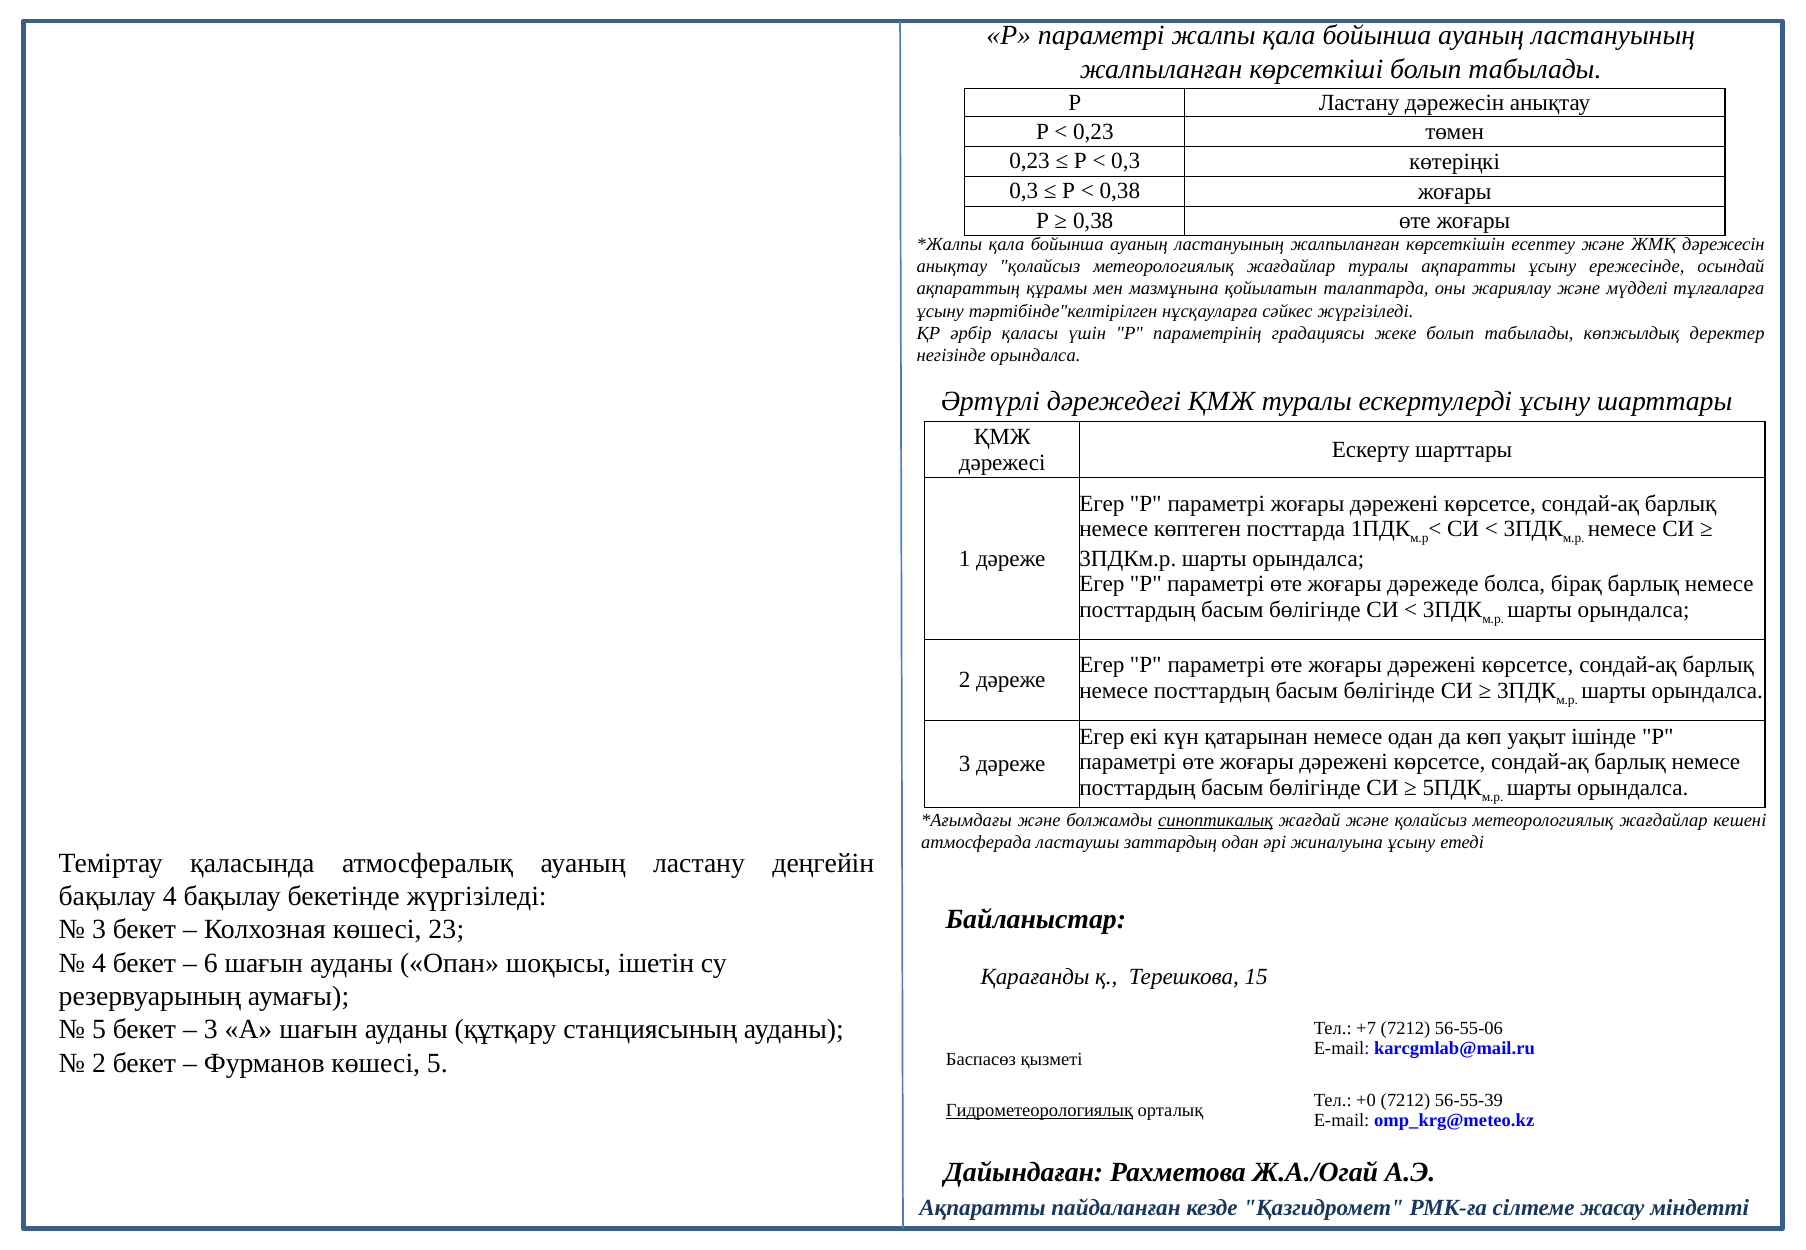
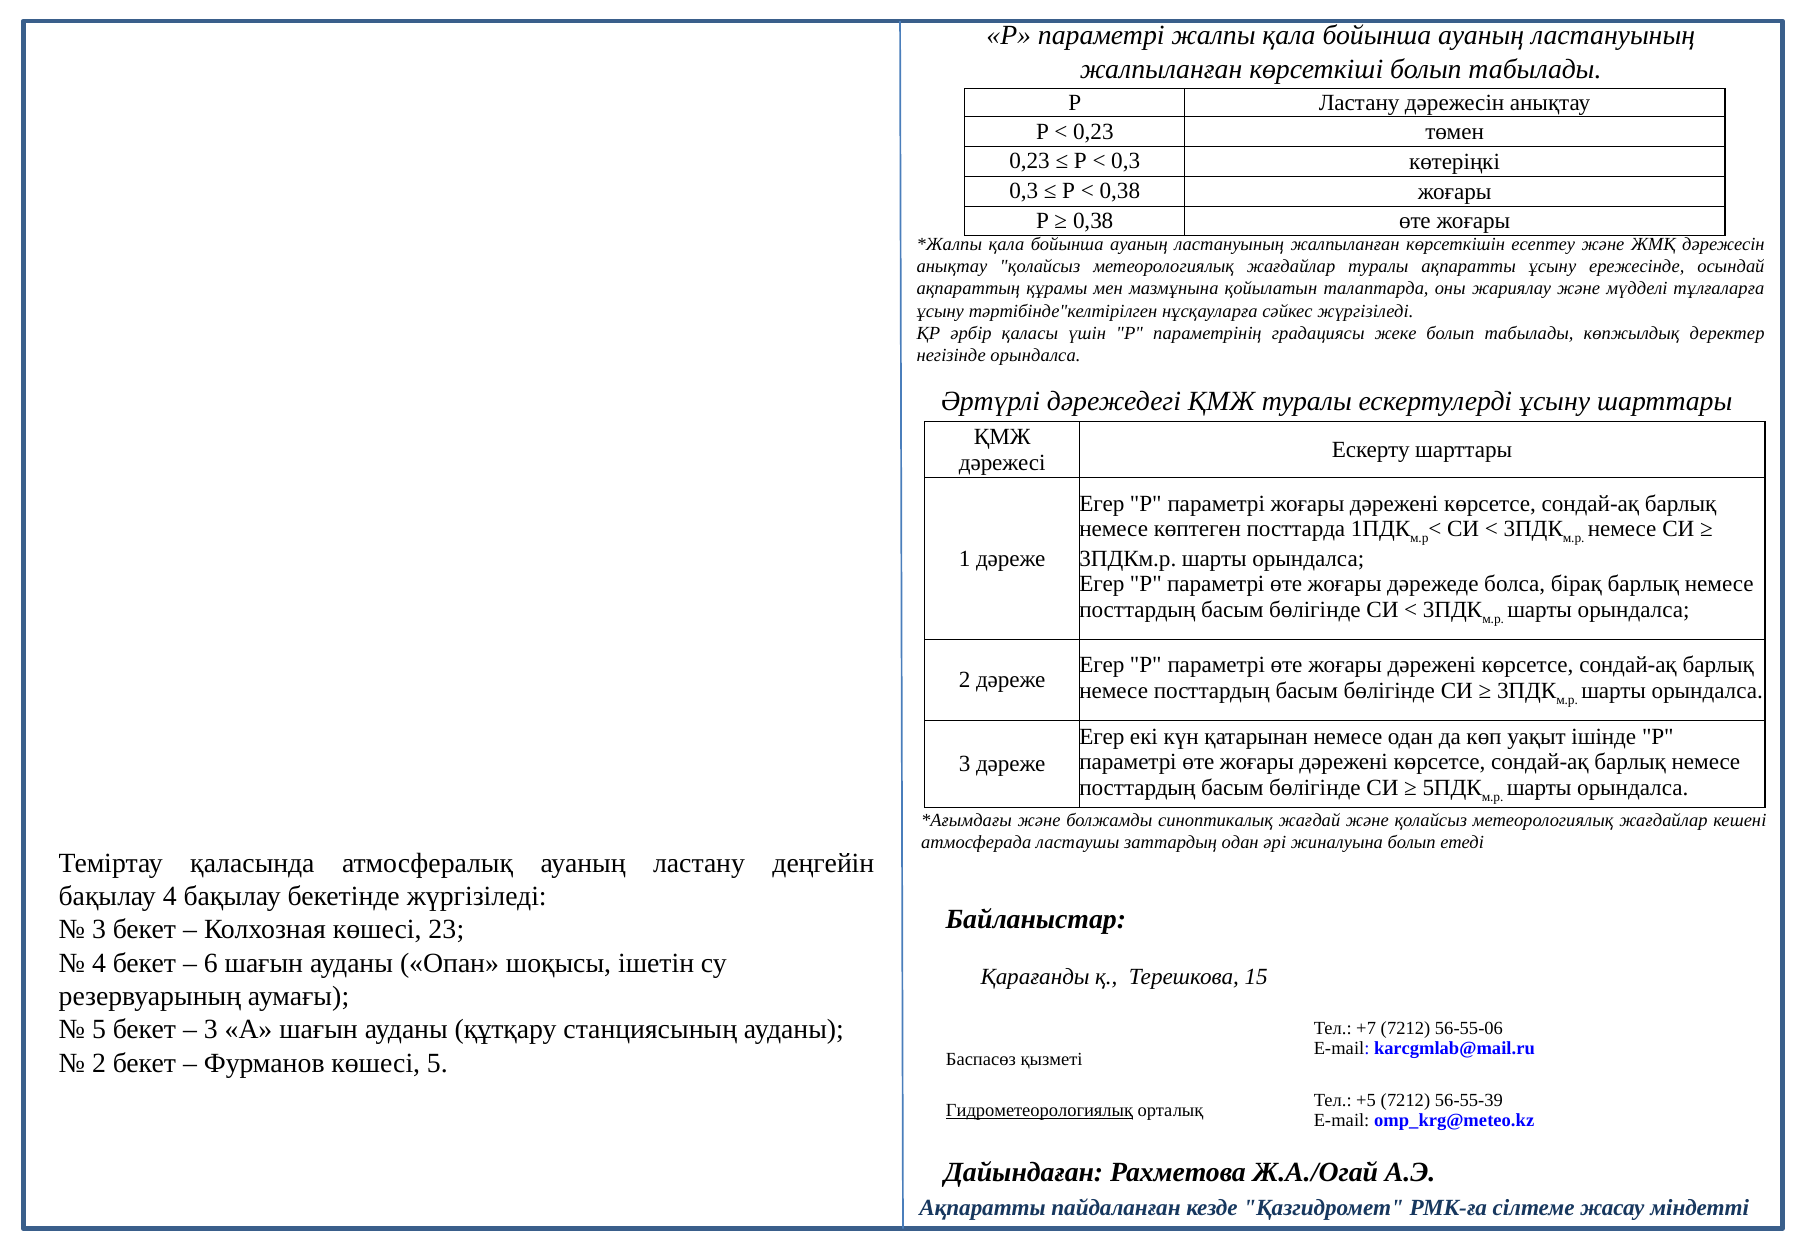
синоптикалық underline: present -> none (1216, 821)
жиналуына ұсыну: ұсыну -> болып (1412, 843)
+0: +0 -> +5 (1366, 1101)
